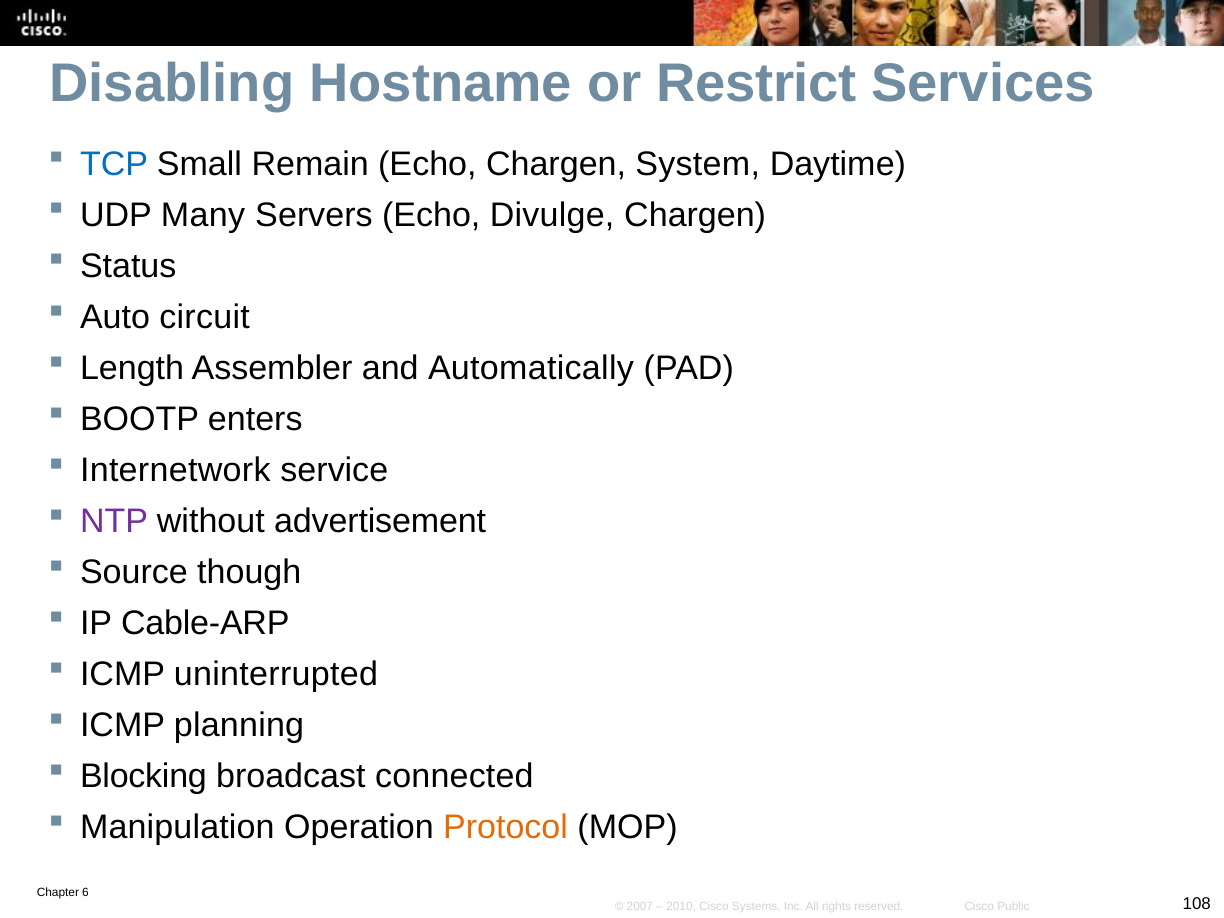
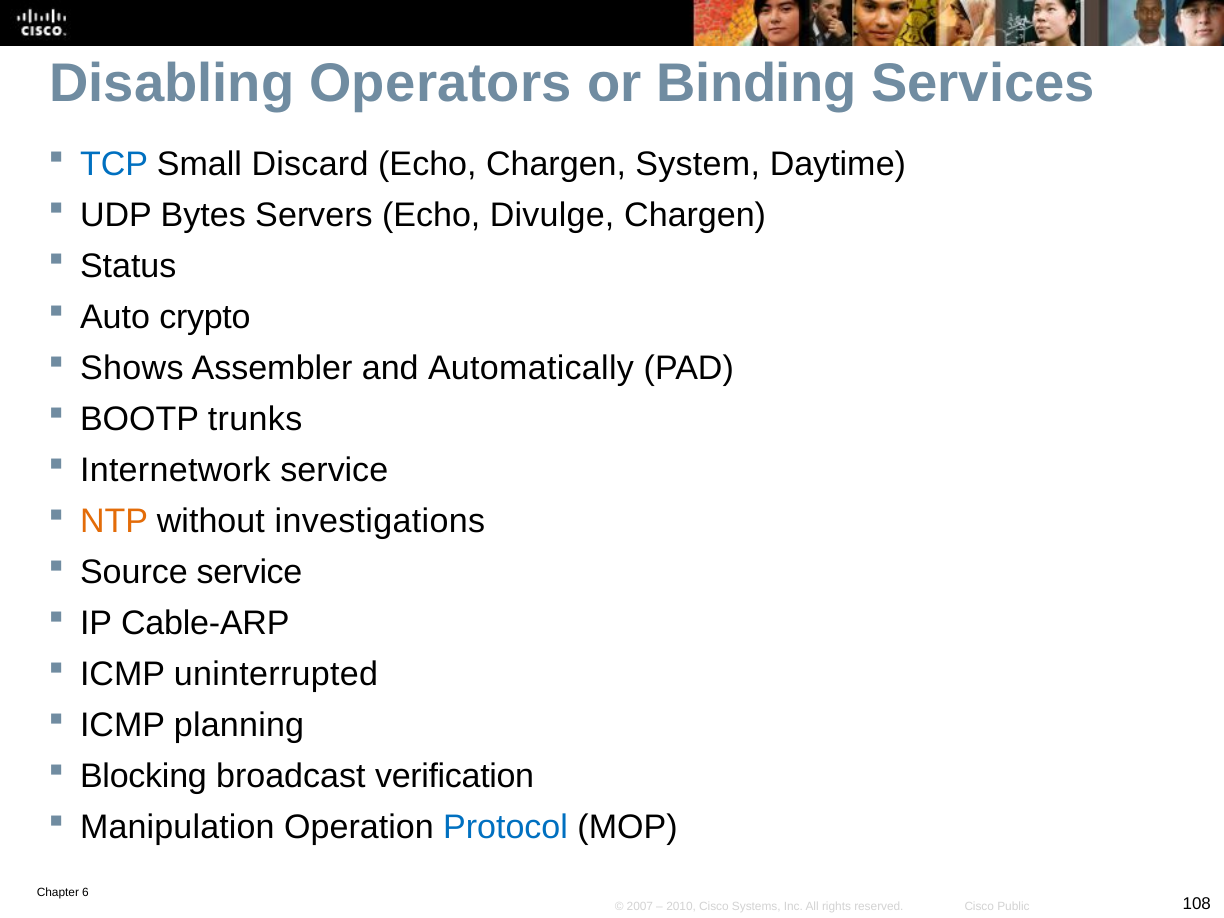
Hostname: Hostname -> Operators (441, 84)
Restrict: Restrict -> Binding (757, 84)
Remain: Remain -> Discard (310, 164)
Many: Many -> Bytes (203, 215)
circuit: circuit -> crypto (205, 317)
Length: Length -> Shows (132, 368)
enters: enters -> trunks (255, 419)
NTP colour: purple -> orange (114, 522)
advertisement: advertisement -> investigations (380, 522)
Source though: though -> service (249, 573)
connected: connected -> verification (455, 777)
Protocol colour: orange -> blue (506, 828)
